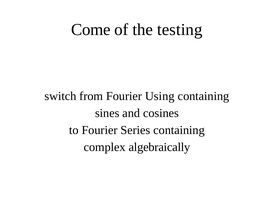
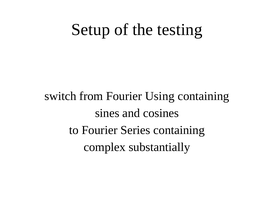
Come: Come -> Setup (91, 30)
algebraically: algebraically -> substantially (159, 147)
